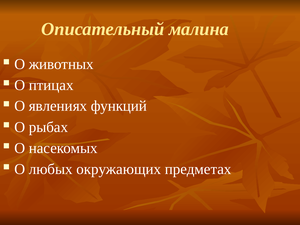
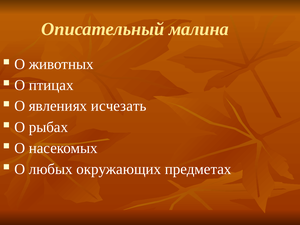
функций: функций -> исчезать (119, 106)
